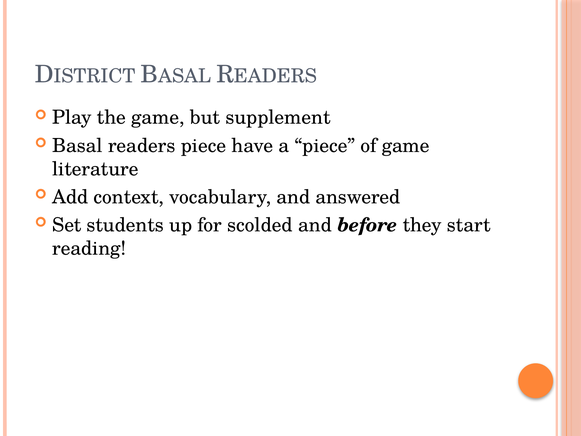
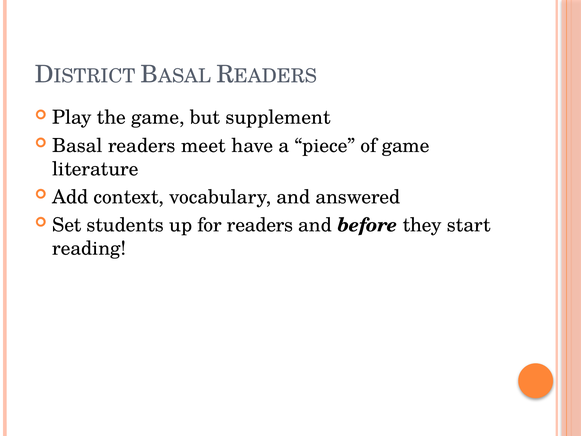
readers piece: piece -> meet (203, 146)
for scolded: scolded -> readers (260, 225)
